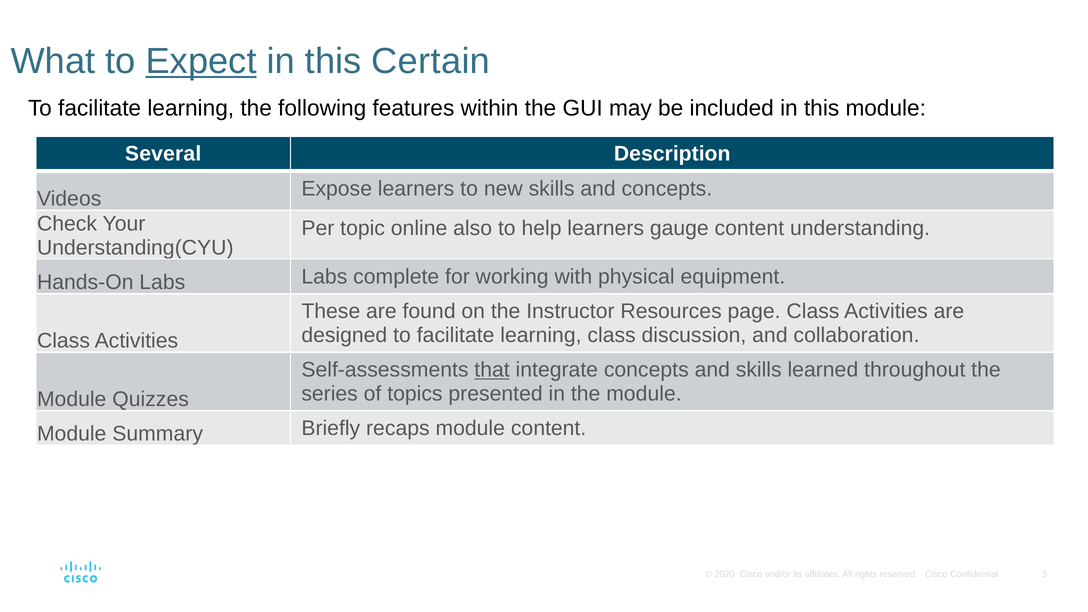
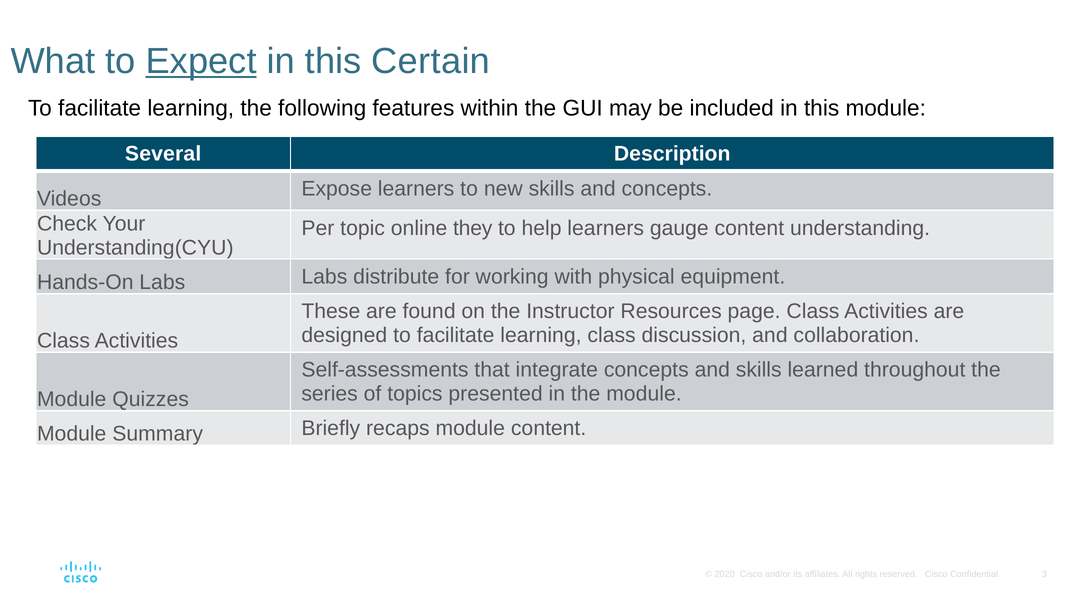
also: also -> they (473, 228)
complete: complete -> distribute (396, 277)
that underline: present -> none (492, 370)
